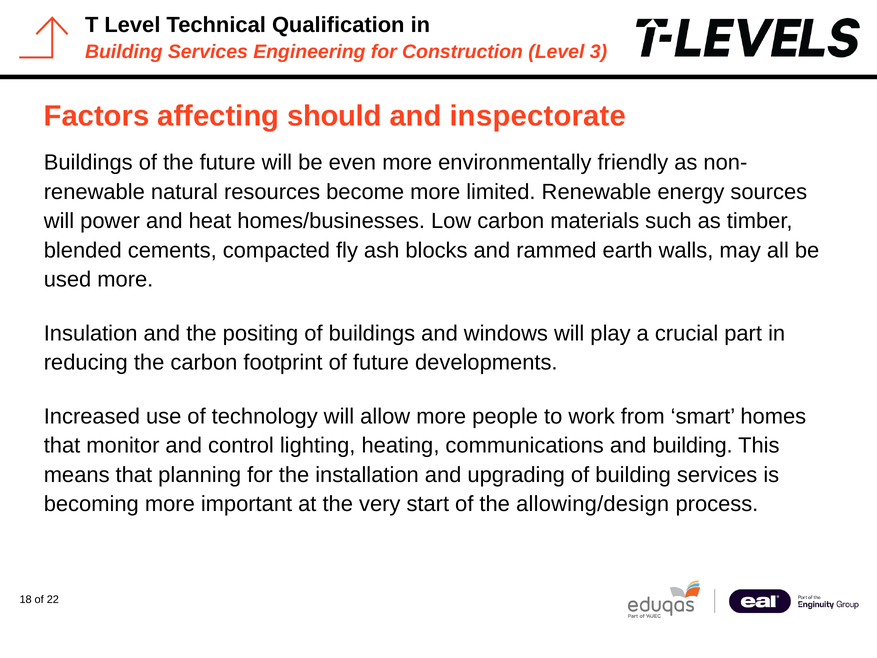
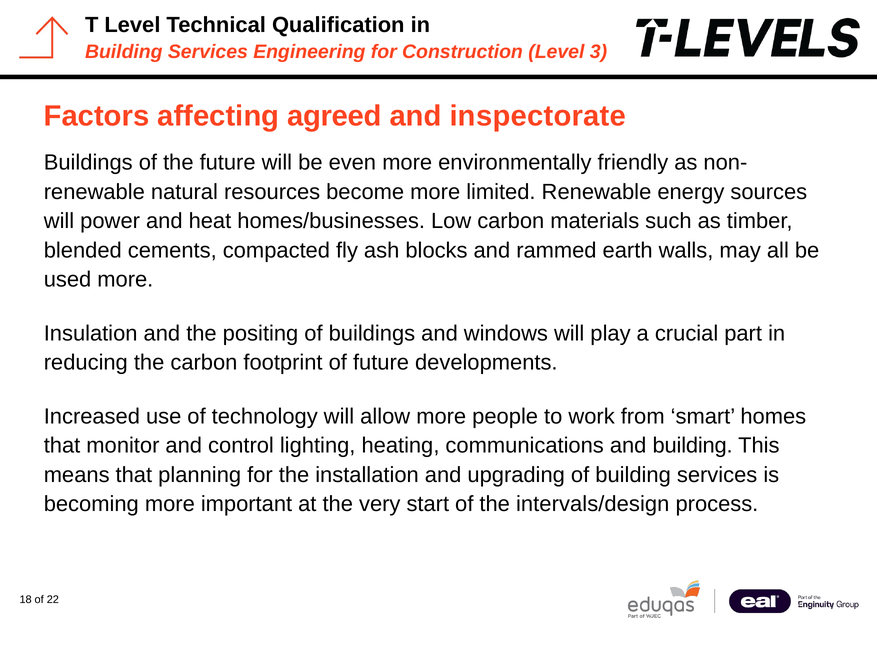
should: should -> agreed (334, 116)
allowing/design: allowing/design -> intervals/design (593, 504)
